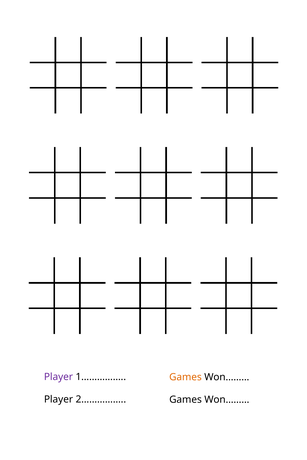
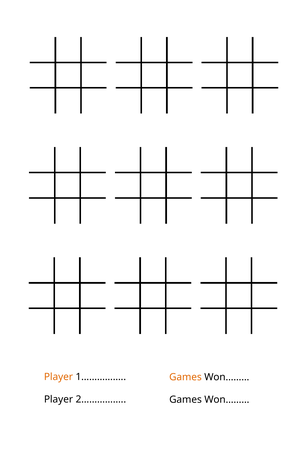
Player colour: purple -> orange (58, 377)
